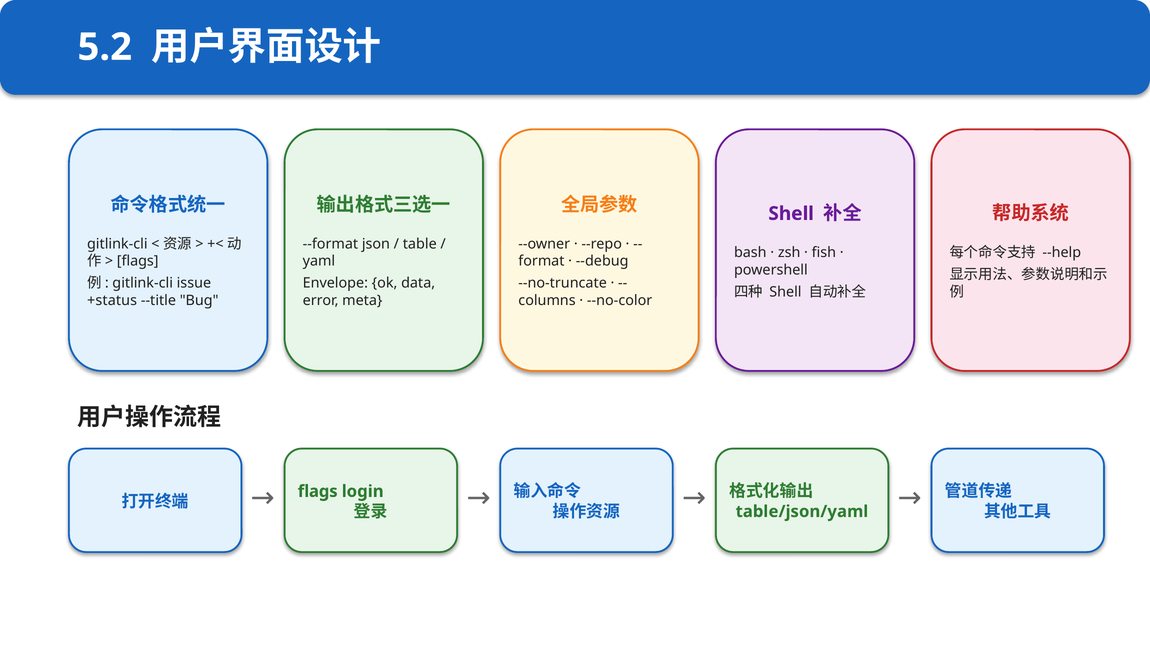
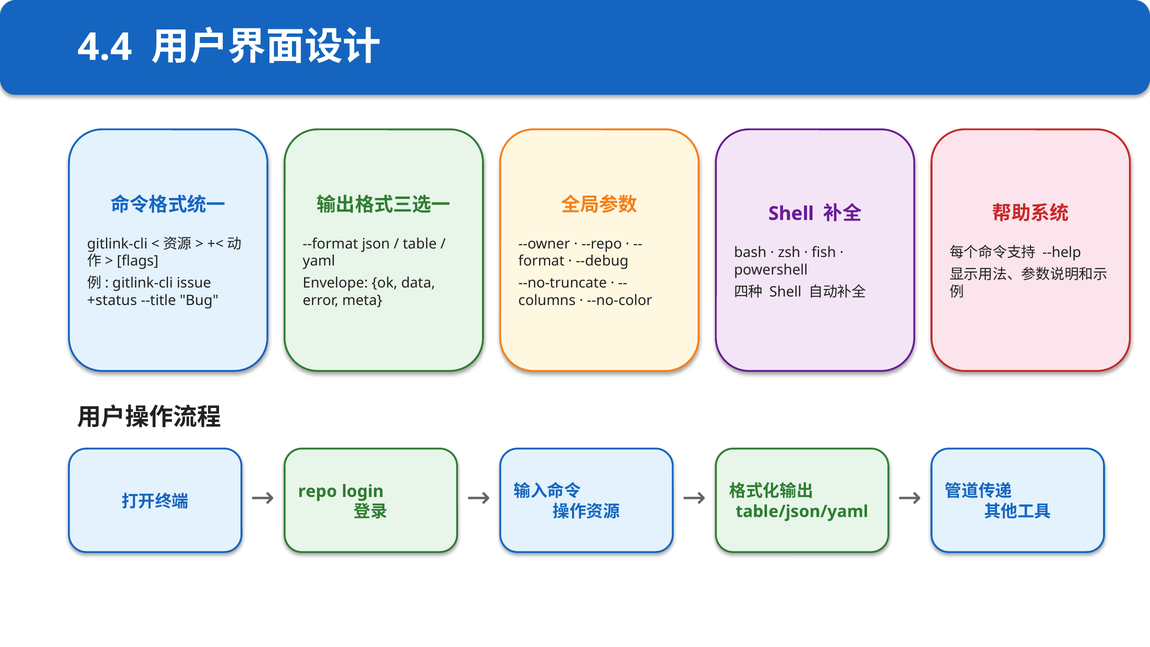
5.2: 5.2 -> 4.4 (105, 47)
flags: flags -> repo (318, 491)
